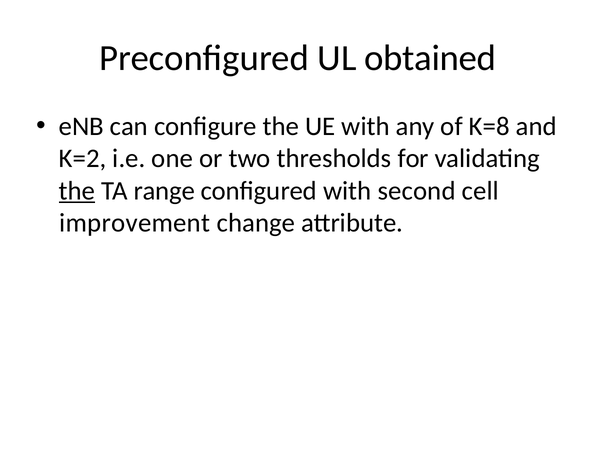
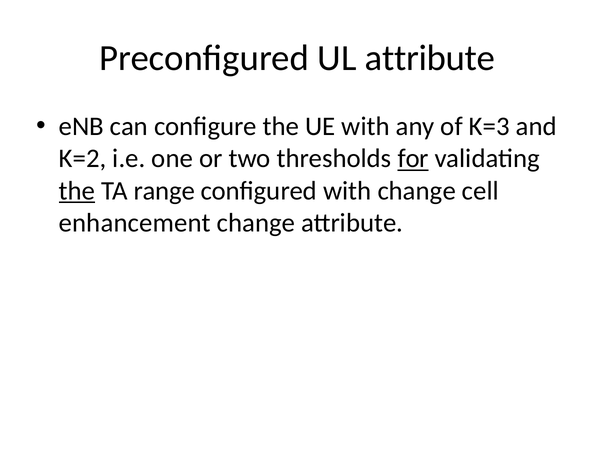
UL obtained: obtained -> attribute (430, 58)
K=8: K=8 -> K=3 (489, 126)
for underline: none -> present (413, 159)
with second: second -> change (417, 191)
improvement: improvement -> enhancement (135, 223)
